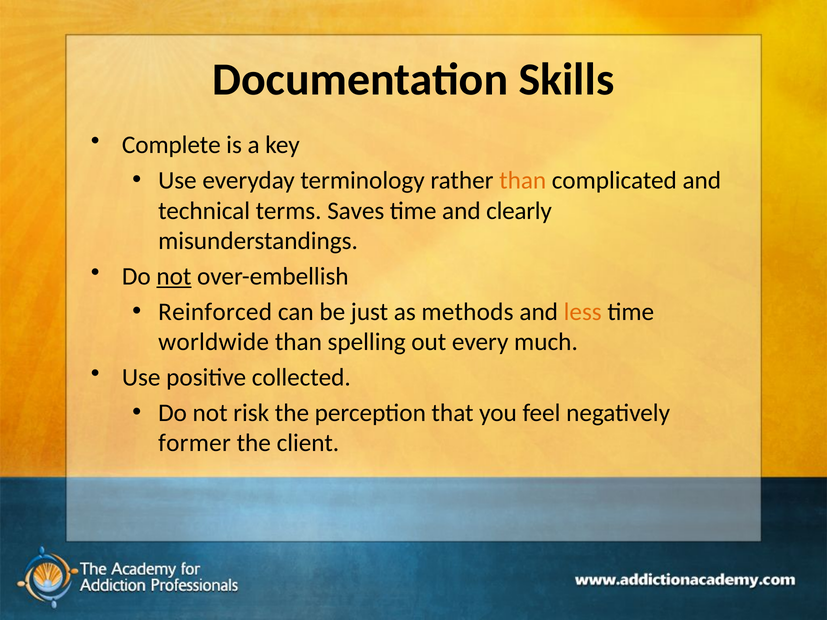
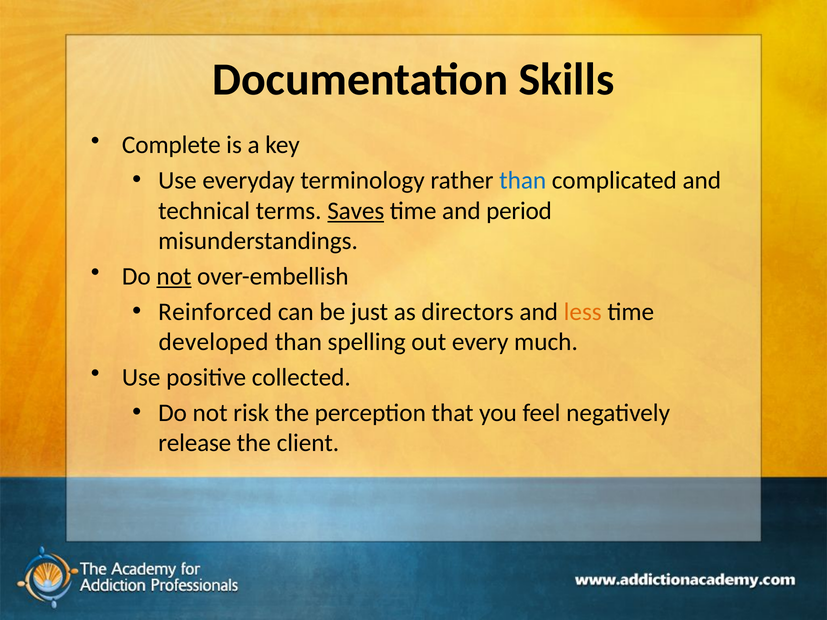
than colour: orange -> blue (523, 180)
Saves underline: none -> present (356, 211)
clearly: clearly -> period (519, 211)
methods: methods -> directors (468, 312)
worldwide: worldwide -> developed (214, 342)
former: former -> release (195, 443)
